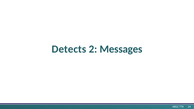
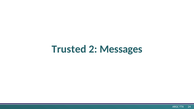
Detects: Detects -> Trusted (69, 49)
